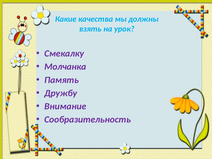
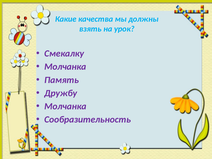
Внимание: Внимание -> Молчанка (65, 106)
